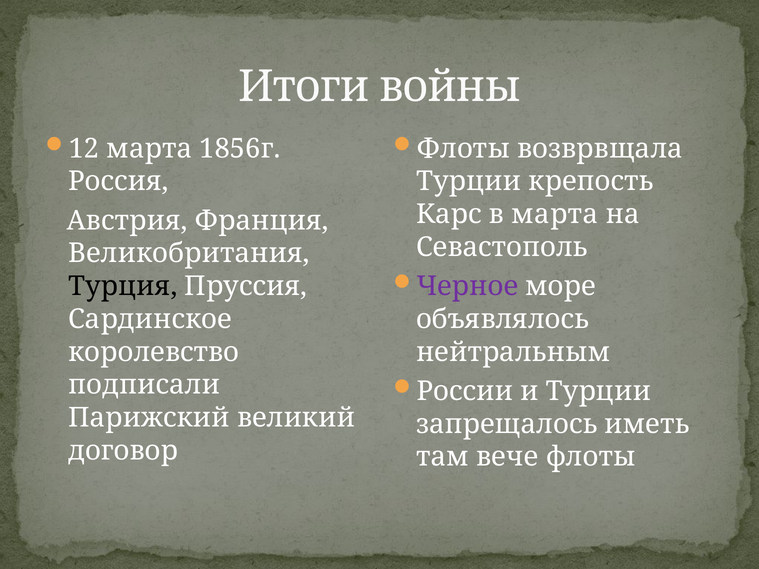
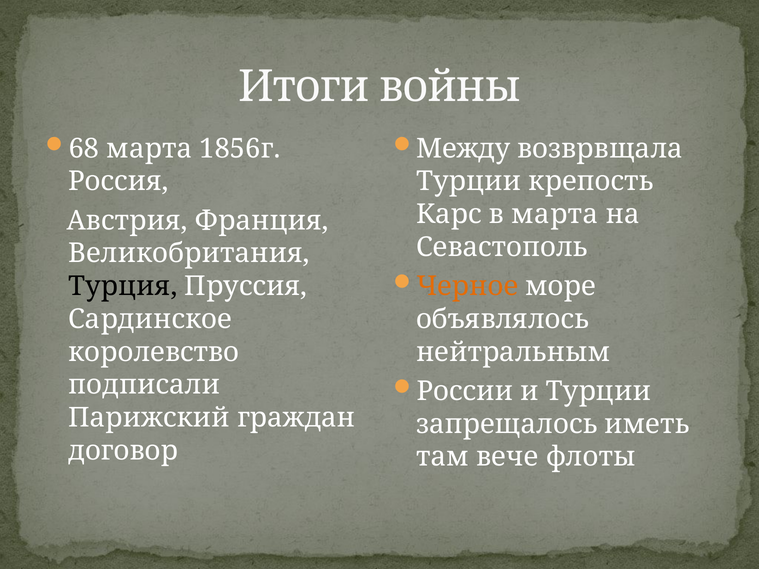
12: 12 -> 68 (84, 149)
Флоты: Флоты -> Между (463, 149)
Черное colour: purple -> orange (467, 286)
великий: великий -> граждан (296, 418)
